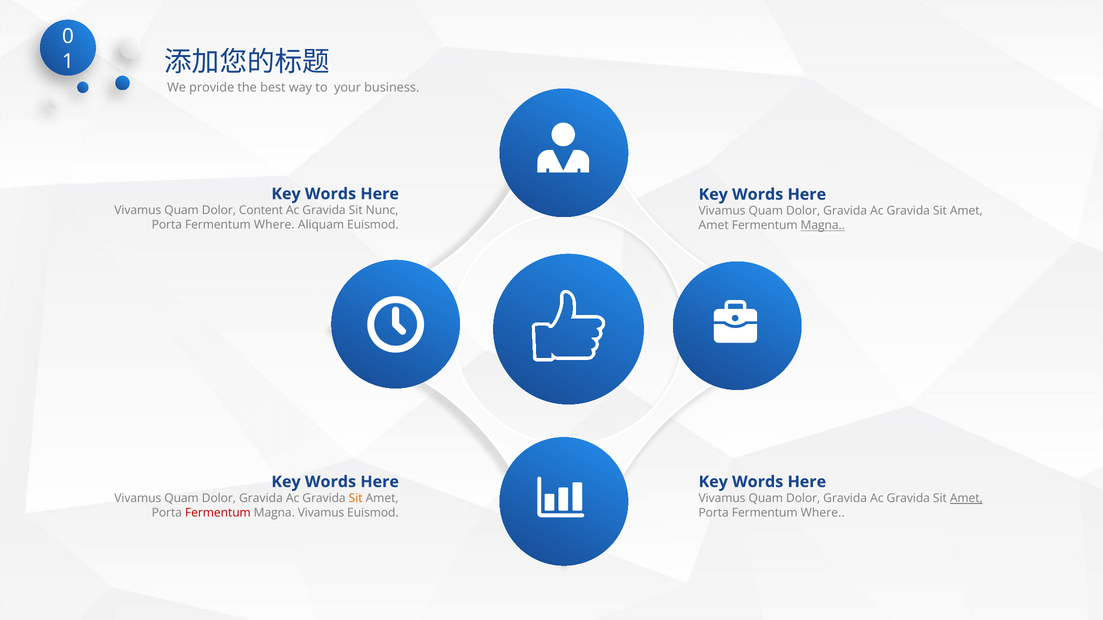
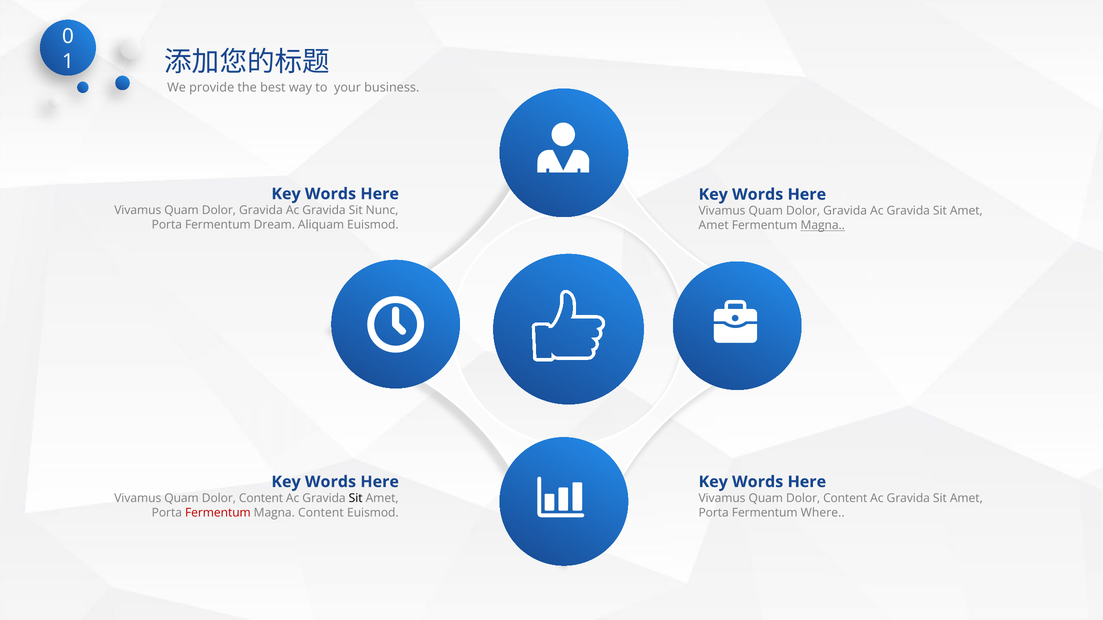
Content: Content -> Gravida (261, 211)
Where: Where -> Dream (274, 225)
Gravida: Gravida -> Content (261, 499)
Sit colour: orange -> black (356, 499)
Gravida: Gravida -> Content (845, 499)
Amet underline: present -> none (966, 499)
Magna Vivamus: Vivamus -> Content (321, 513)
